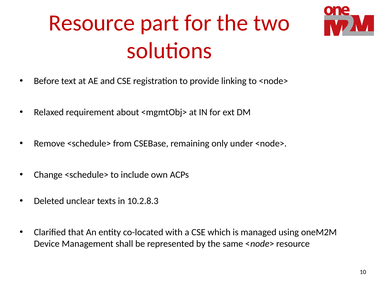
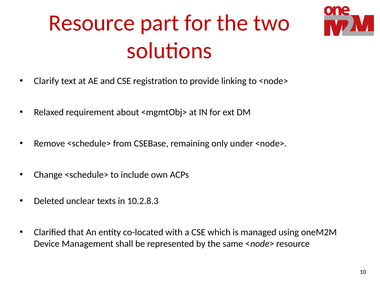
Before: Before -> Clarify (46, 81)
